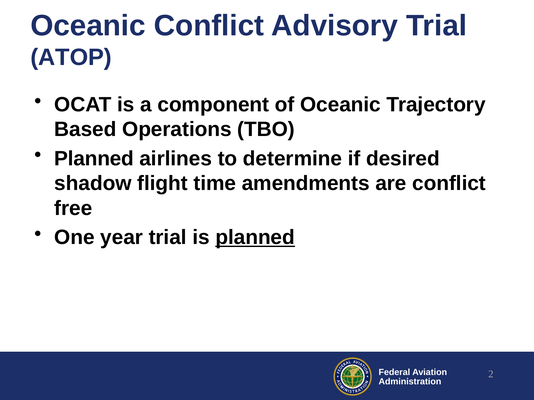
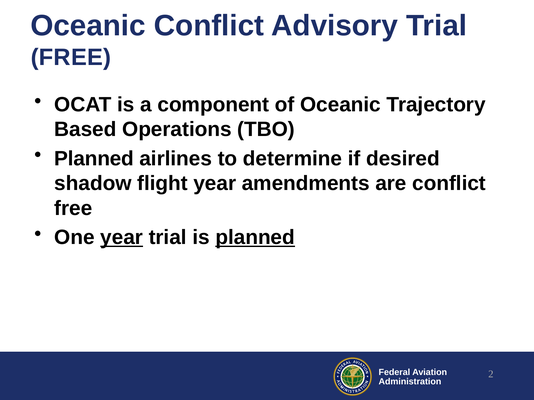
ATOP: ATOP -> FREE (71, 57)
flight time: time -> year (215, 184)
year underline: none -> present (122, 238)
